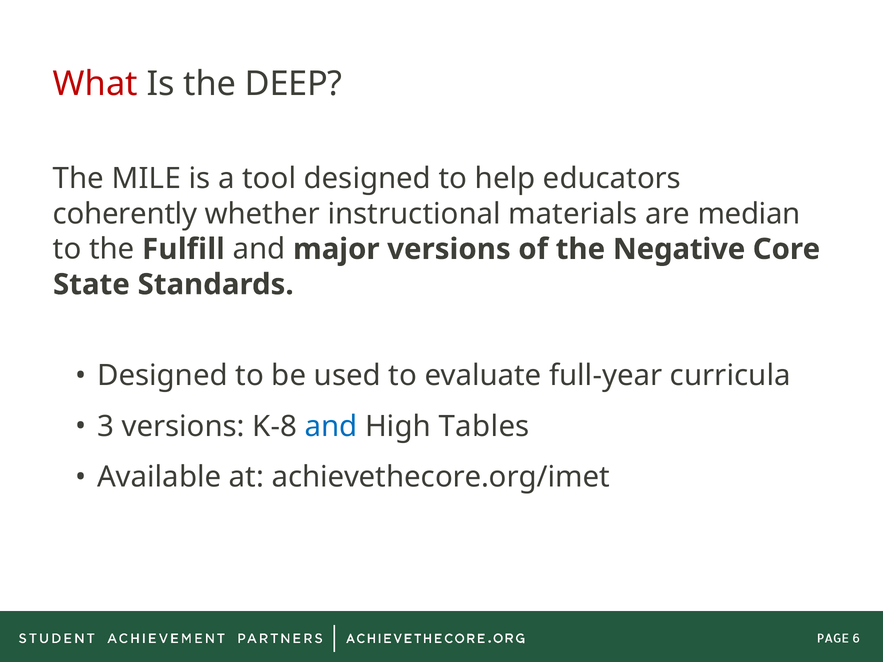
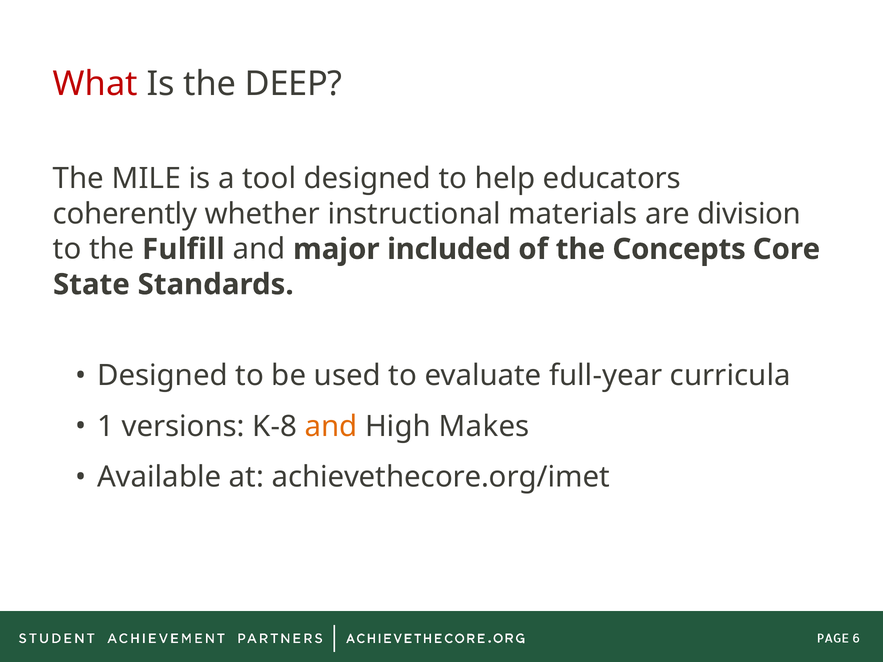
median: median -> division (749, 214)
major versions: versions -> included (449, 249)
Negative: Negative -> Concepts (679, 249)
3: 3 -> 1 (106, 427)
and colour: blue -> orange (331, 427)
Tables: Tables -> Makes (484, 427)
